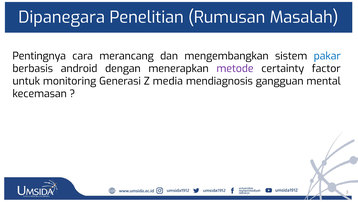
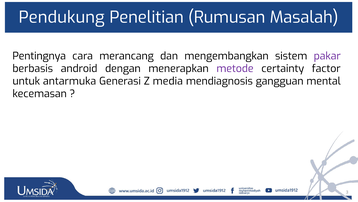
Dipanegara: Dipanegara -> Pendukung (62, 17)
pakar colour: blue -> purple (327, 56)
monitoring: monitoring -> antarmuka (70, 81)
